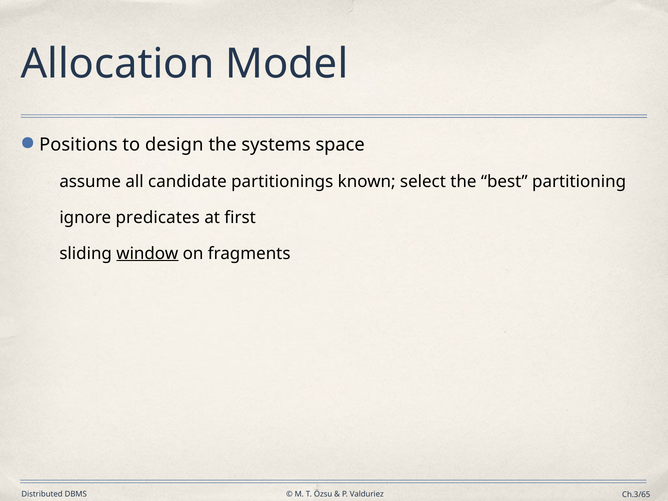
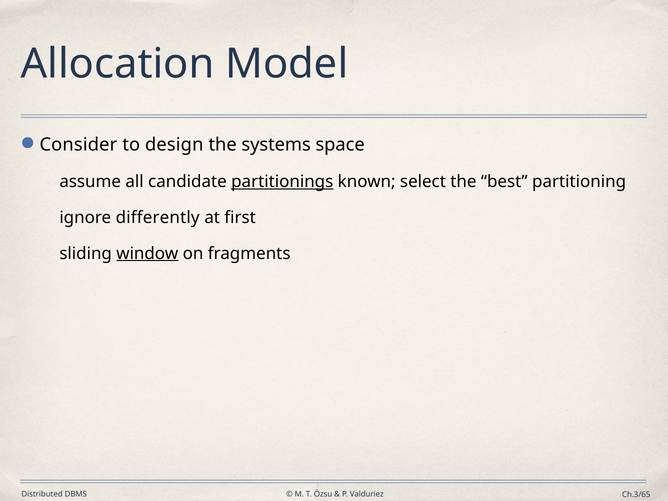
Positions: Positions -> Consider (78, 145)
partitionings underline: none -> present (282, 182)
predicates: predicates -> differently (158, 217)
